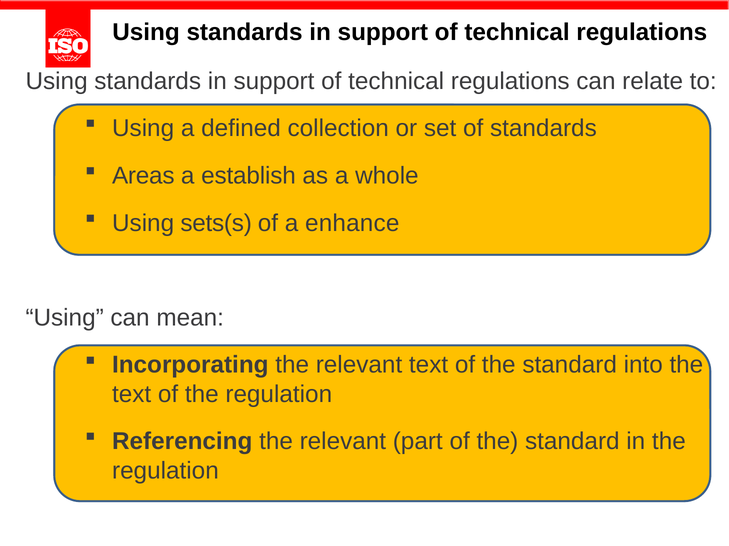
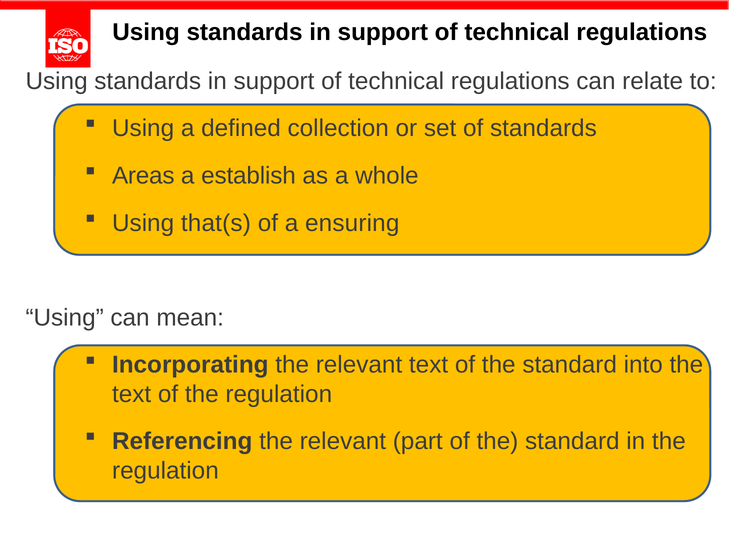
sets(s: sets(s -> that(s (216, 223)
enhance: enhance -> ensuring (352, 223)
